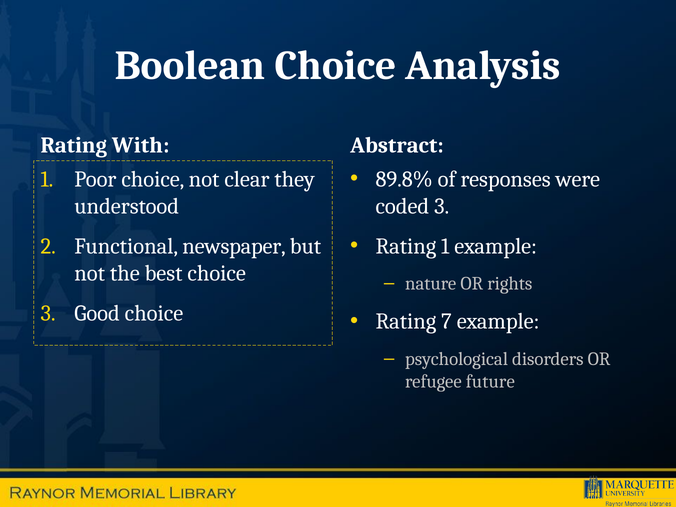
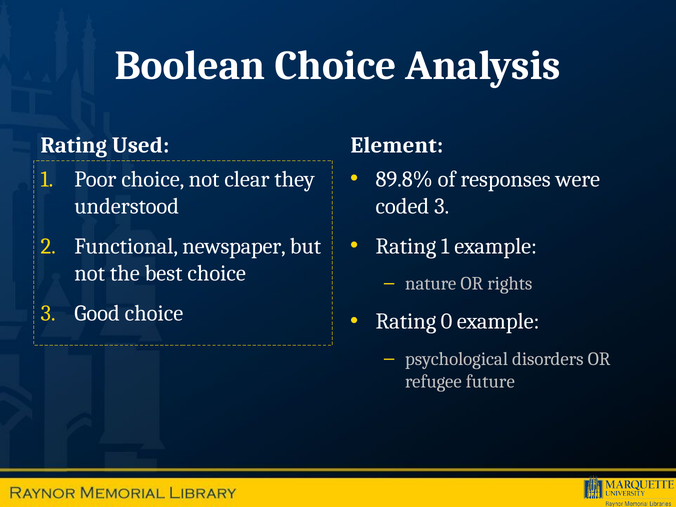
With: With -> Used (141, 145)
Abstract: Abstract -> Element (397, 145)
7: 7 -> 0 (447, 322)
